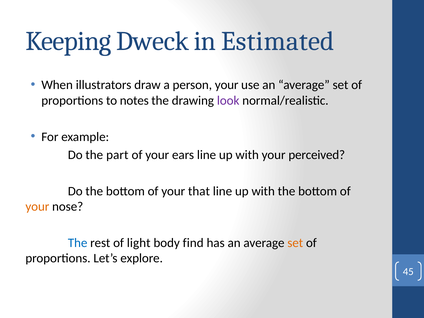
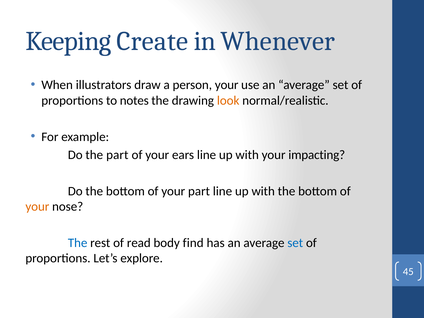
Dweck: Dweck -> Create (152, 41)
Estimated: Estimated -> Whenever (278, 41)
look colour: purple -> orange (228, 101)
perceived: perceived -> impacting (317, 155)
your that: that -> part (199, 191)
light: light -> read (139, 243)
set colour: orange -> blue (295, 243)
